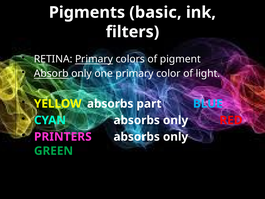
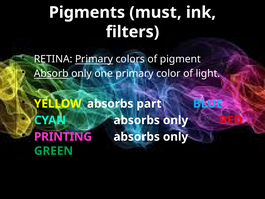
basic: basic -> must (155, 12)
PRINTERS: PRINTERS -> PRINTING (63, 137)
